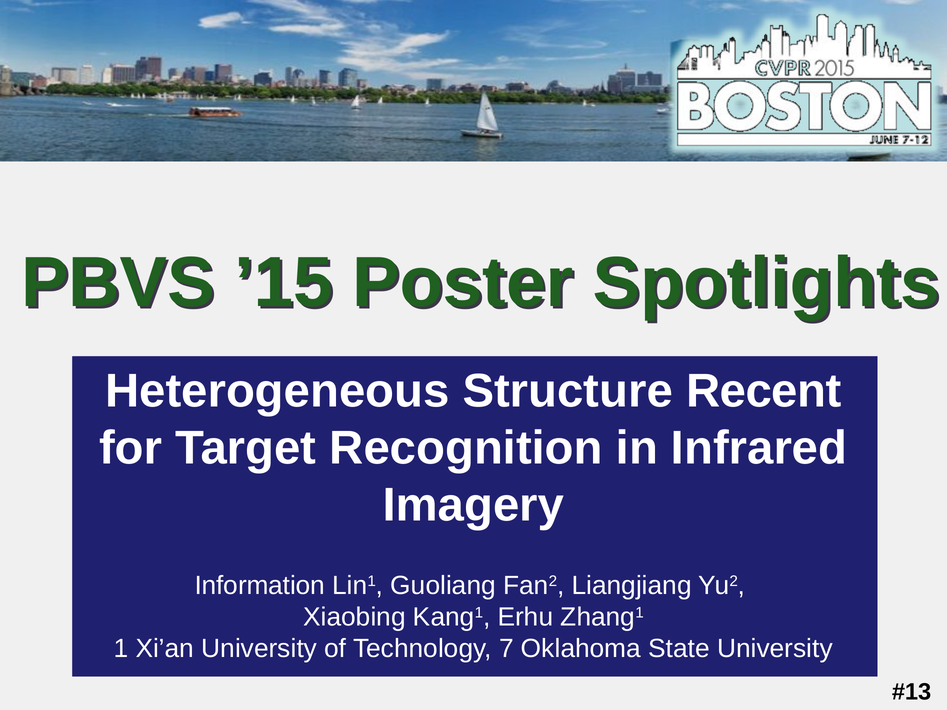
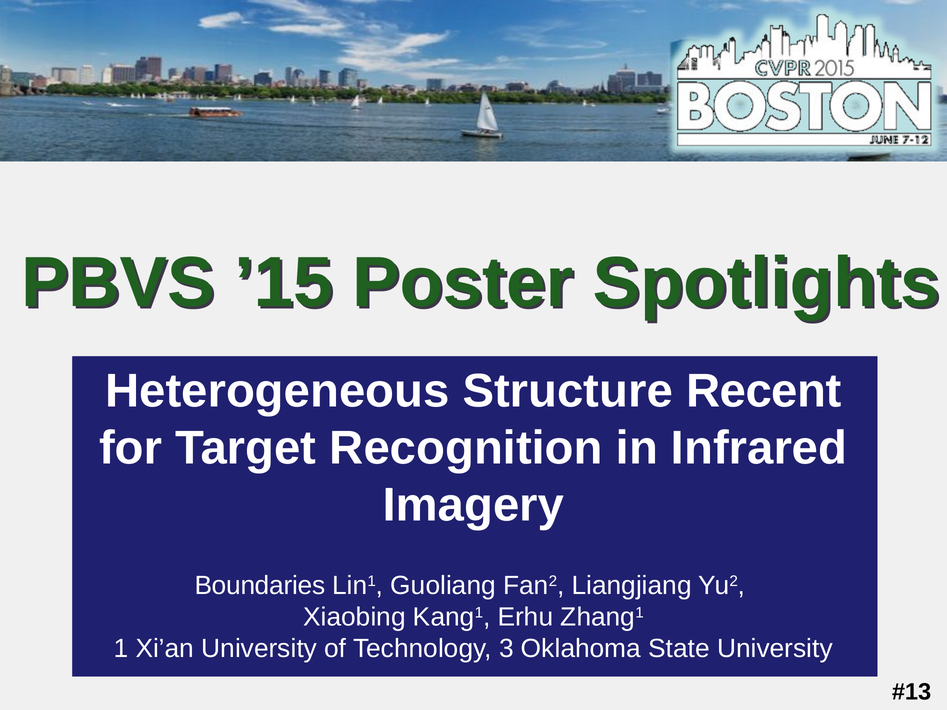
Information: Information -> Boundaries (260, 586)
7: 7 -> 3 (506, 649)
